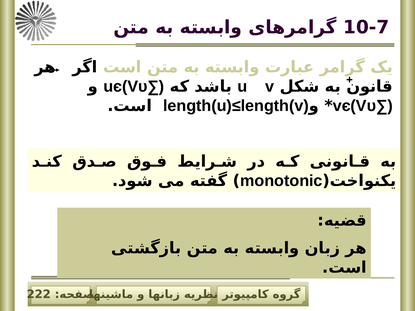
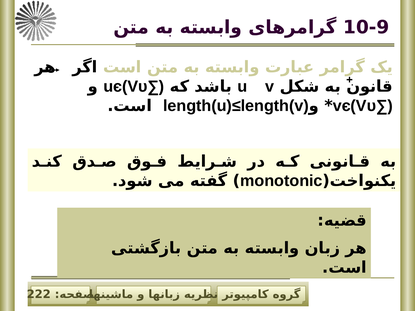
10-7: 10-7 -> 10-9 (366, 27)
